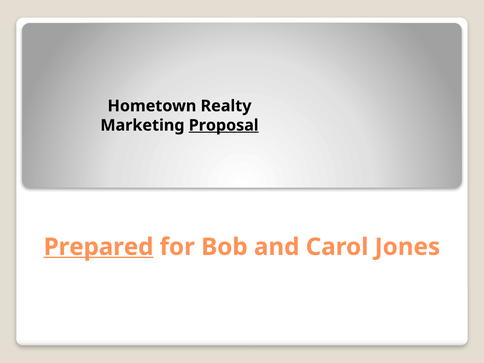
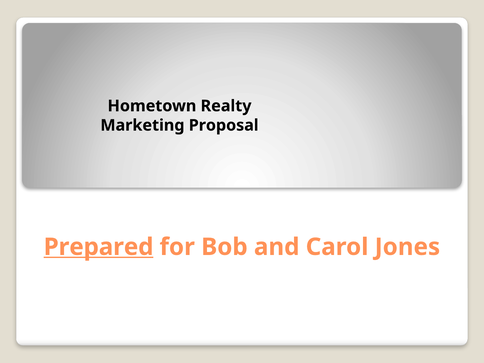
Proposal underline: present -> none (224, 125)
